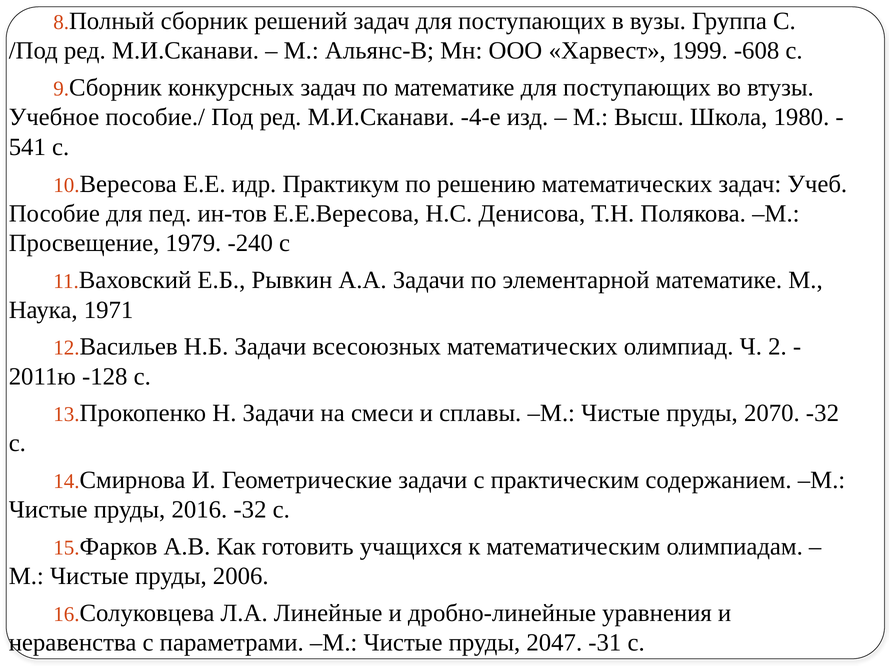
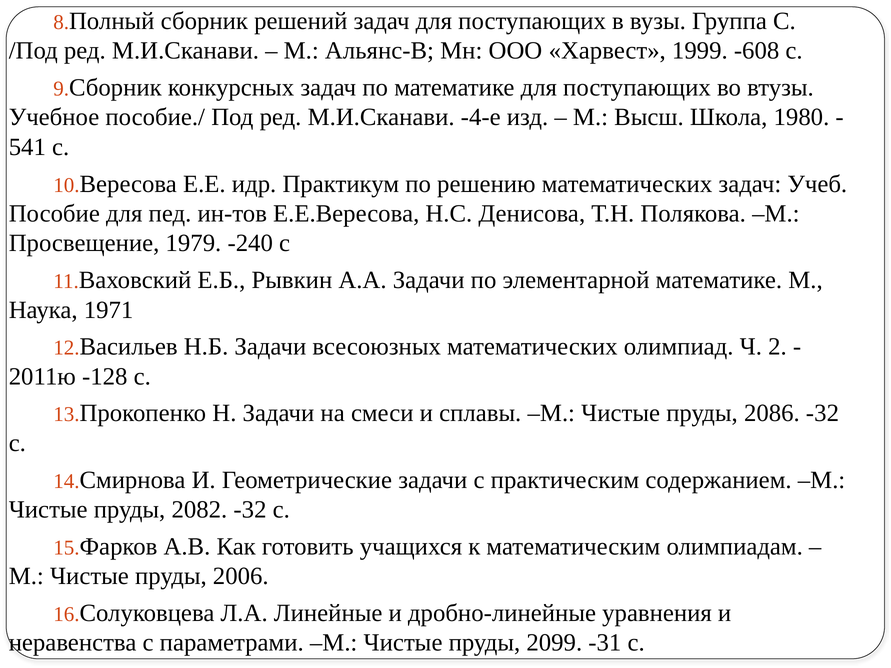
2070: 2070 -> 2086 (772, 413)
2016: 2016 -> 2082 (199, 510)
2047: 2047 -> 2099 (554, 643)
